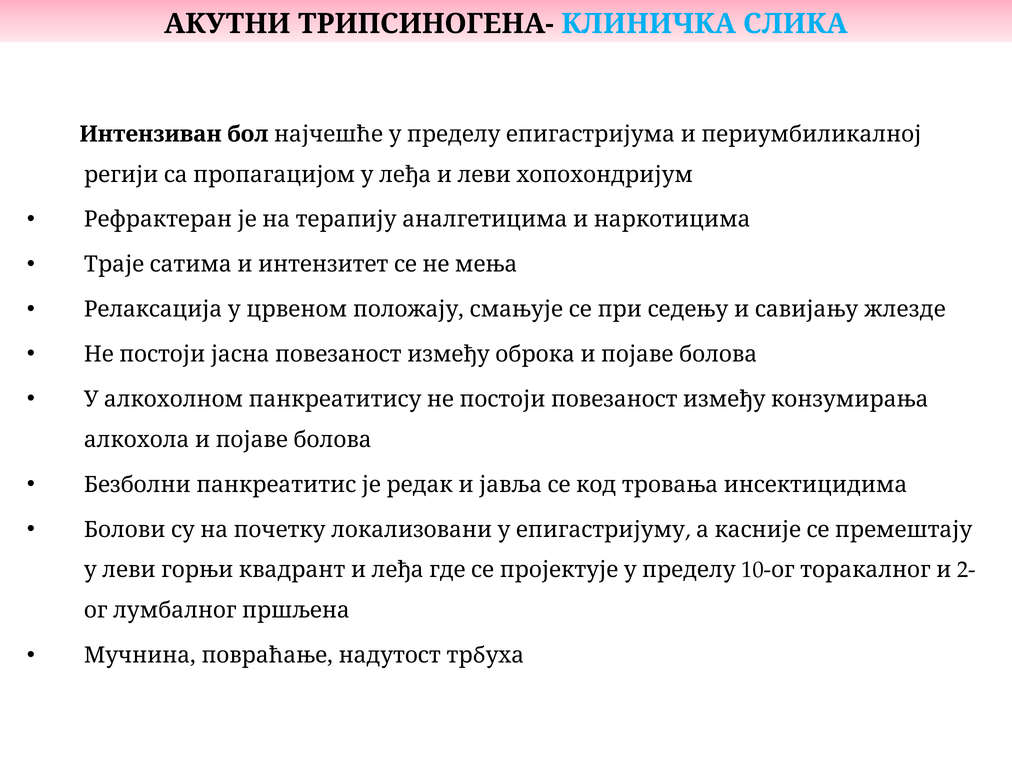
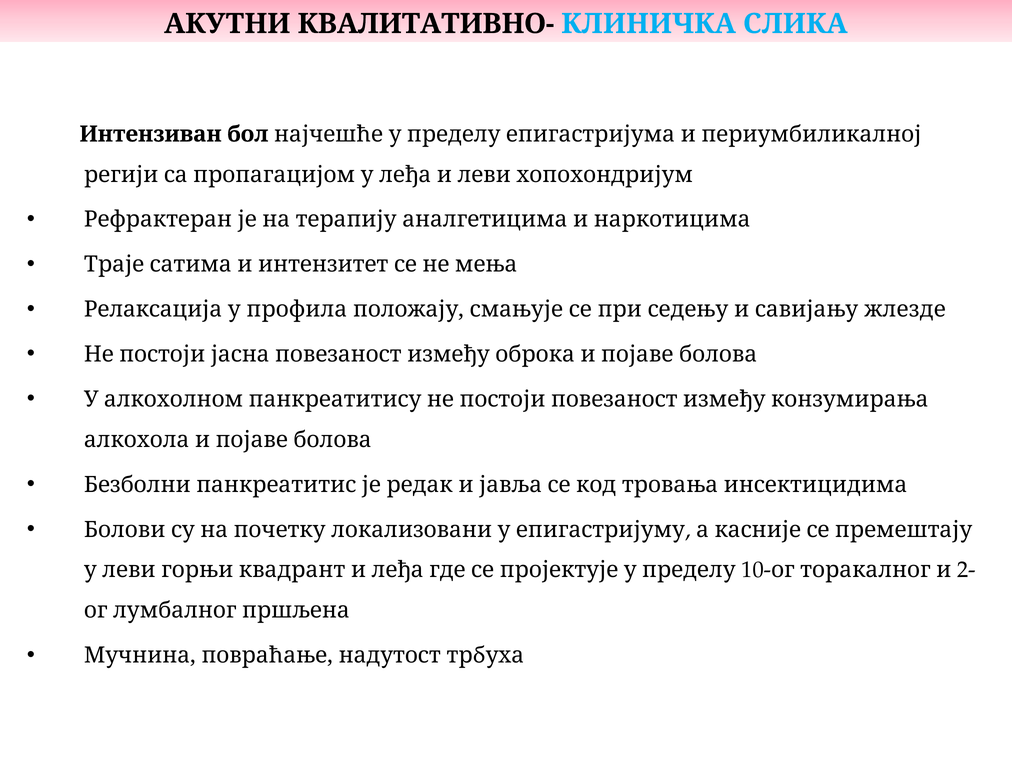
ТРИПСИНОГЕНА-: ТРИПСИНОГЕНА- -> КВАЛИТАТИВНО- (426, 24)
црвеном: црвеном -> профила (297, 309)
